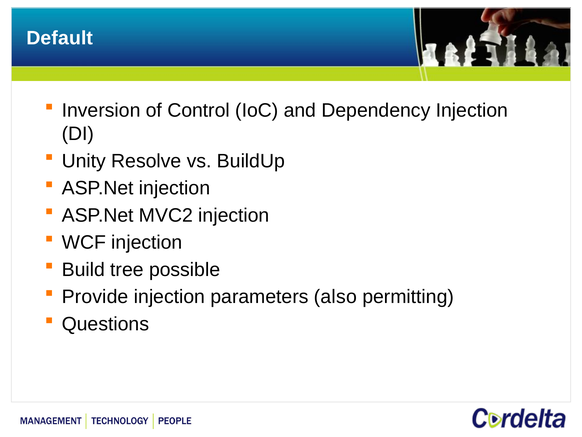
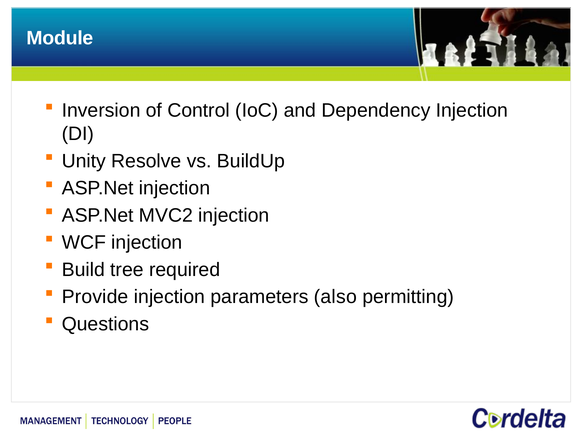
Default: Default -> Module (60, 38)
possible: possible -> required (185, 269)
